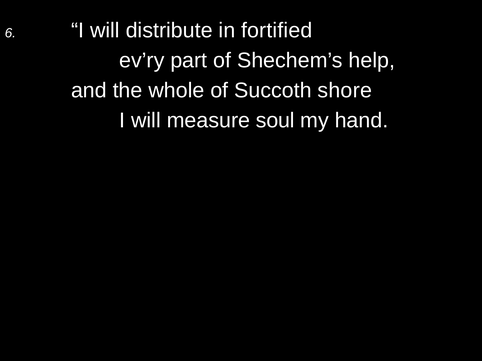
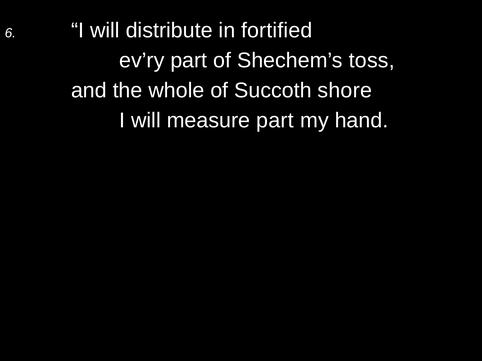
help: help -> toss (372, 60)
measure soul: soul -> part (275, 120)
